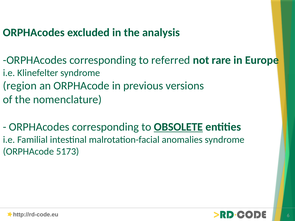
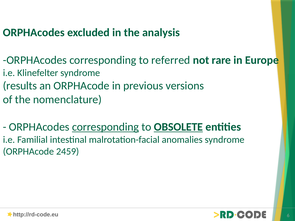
region: region -> results (20, 86)
corresponding underline: none -> present (105, 127)
5173: 5173 -> 2459 (68, 152)
